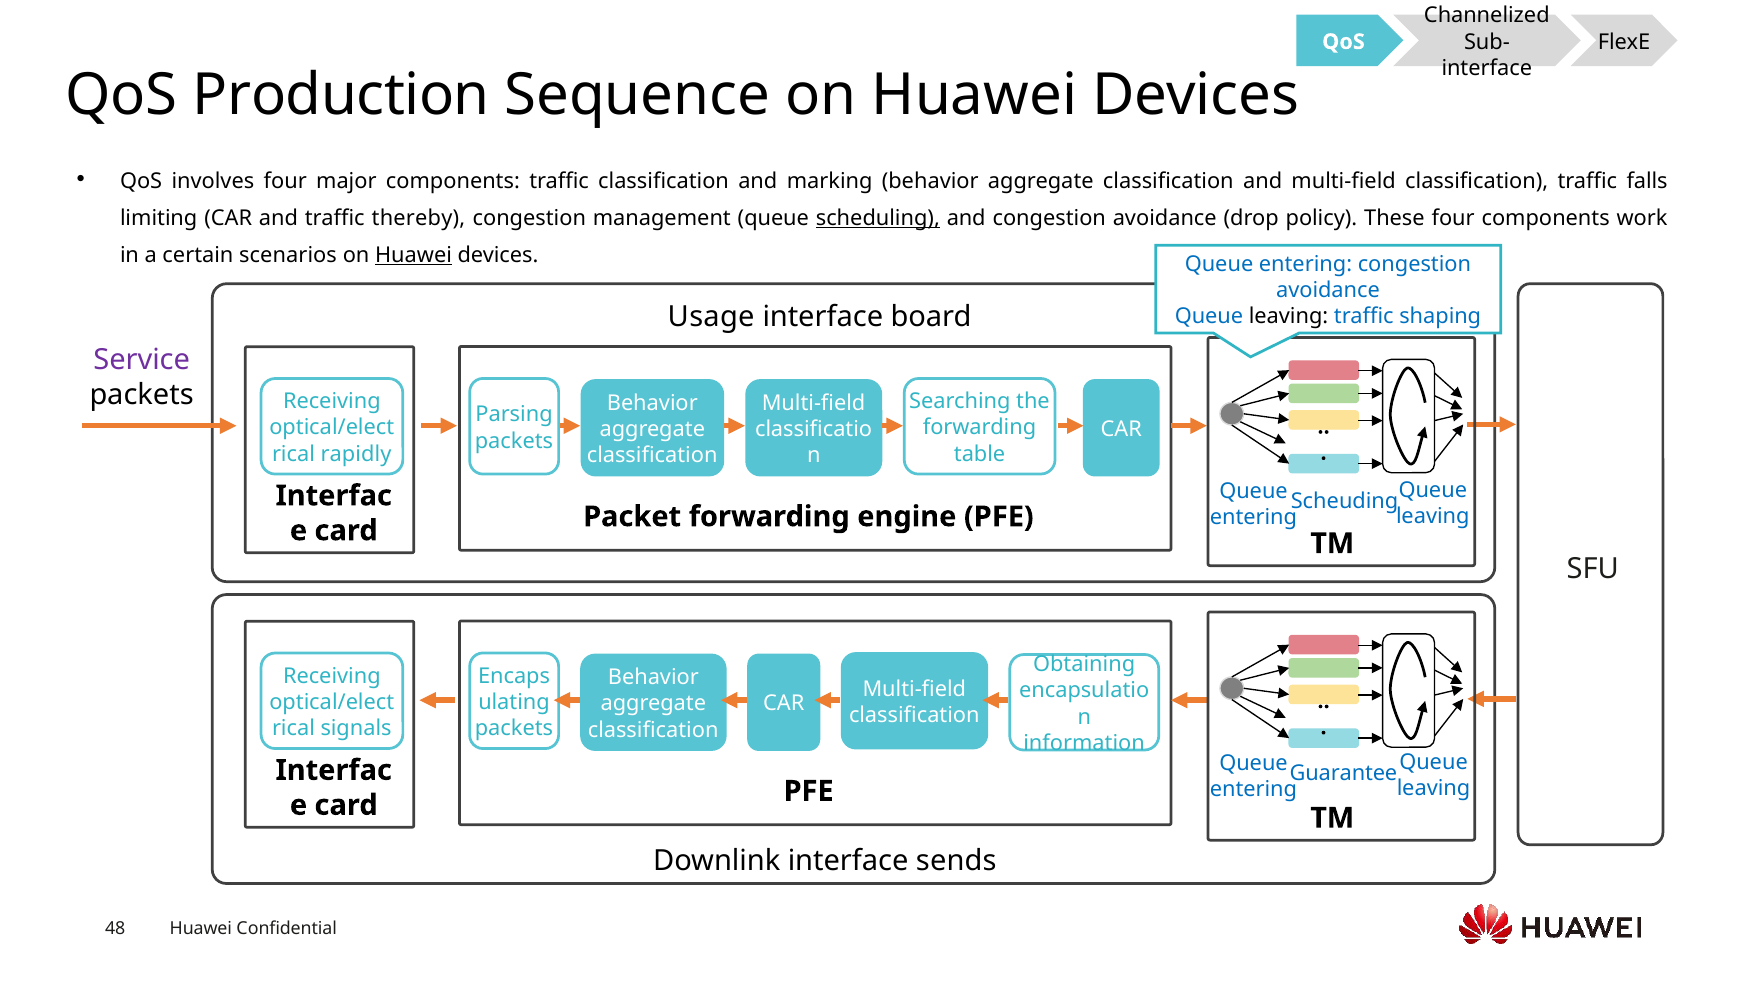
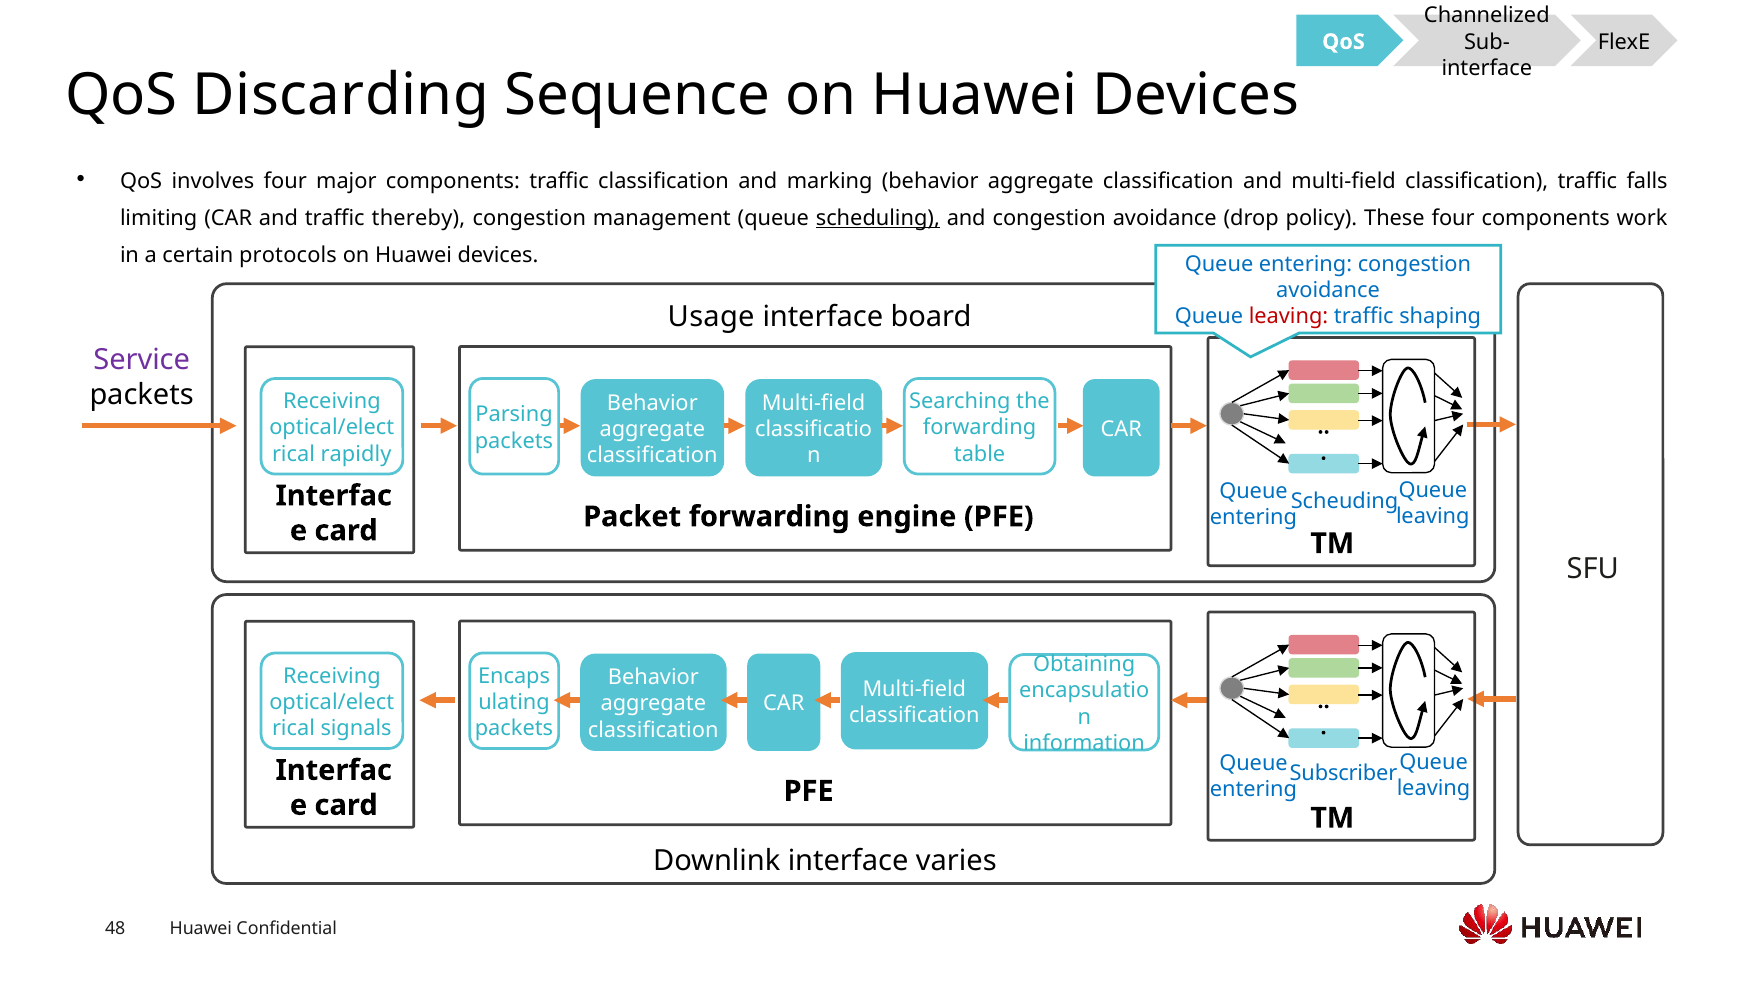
Production: Production -> Discarding (341, 95)
scenarios: scenarios -> protocols (288, 255)
Huawei underline: present -> none (413, 255)
leaving colour: black -> red (1289, 317)
Guarantee: Guarantee -> Subscriber (1343, 773)
sends: sends -> varies (956, 861)
